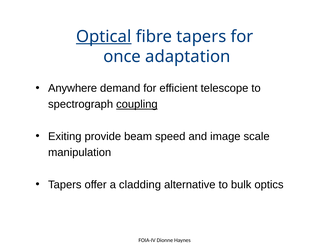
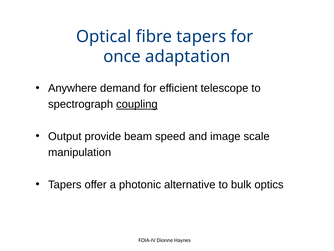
Optical underline: present -> none (104, 37)
Exiting: Exiting -> Output (65, 136)
cladding: cladding -> photonic (140, 184)
